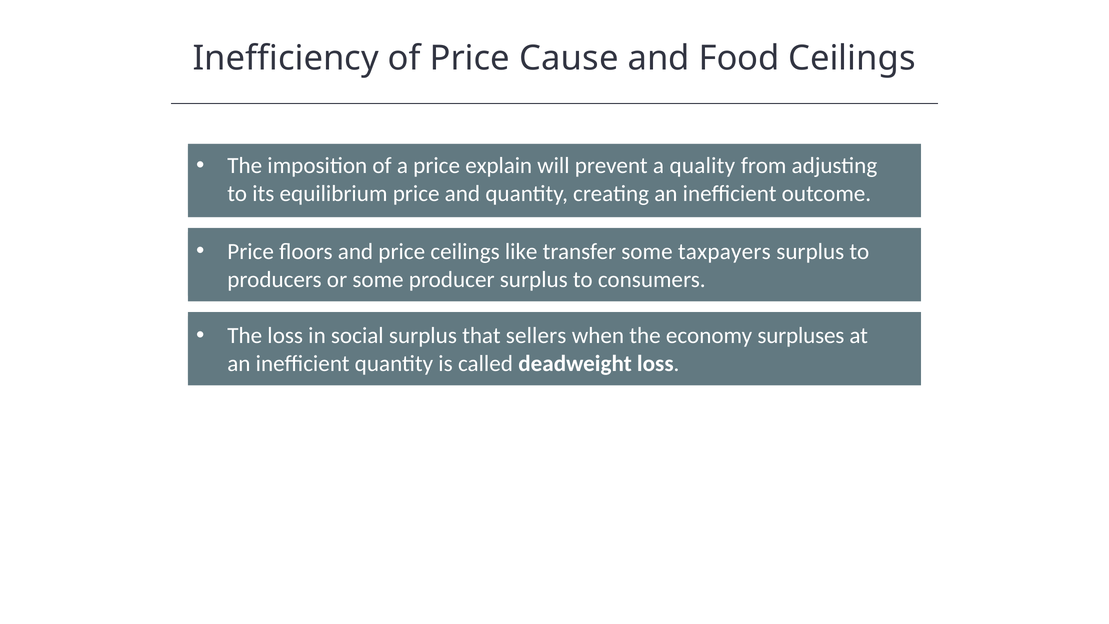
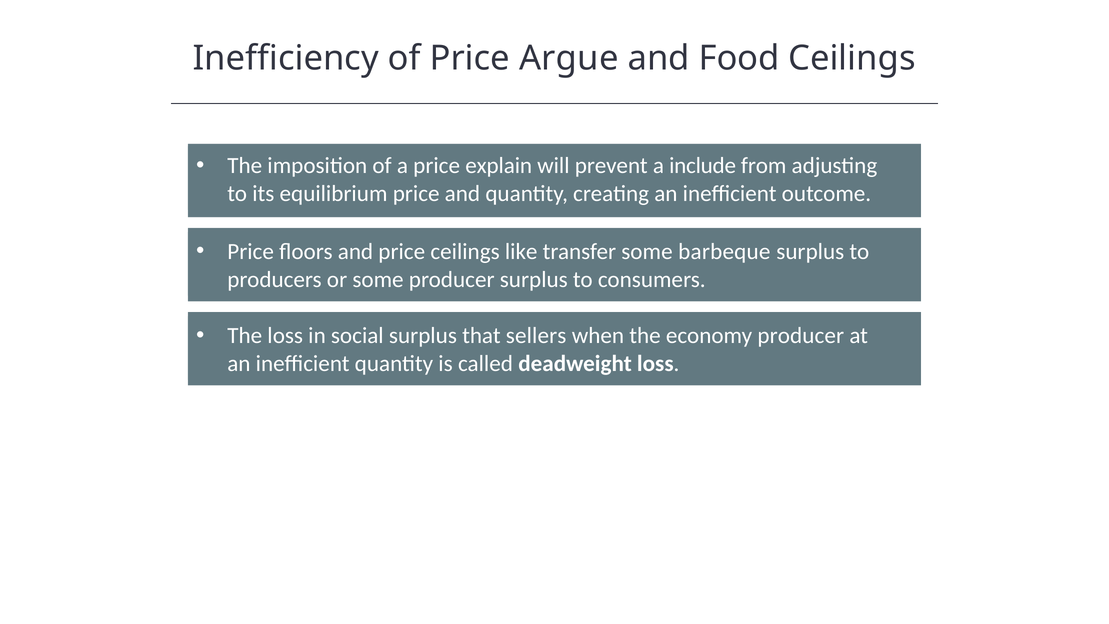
Cause: Cause -> Argue (569, 58)
quality: quality -> include (703, 166)
taxpayers: taxpayers -> barbeque (724, 252)
economy surpluses: surpluses -> producer (801, 336)
